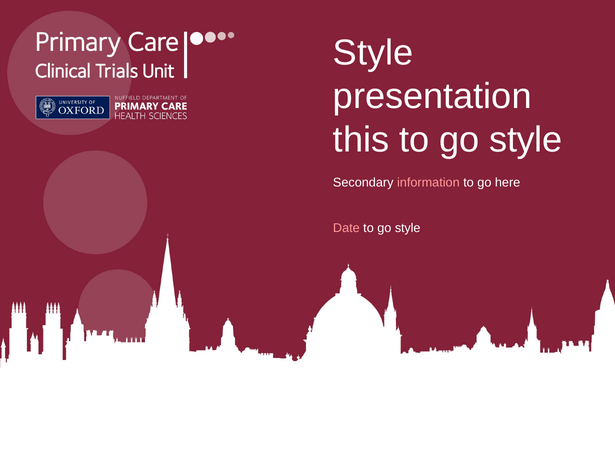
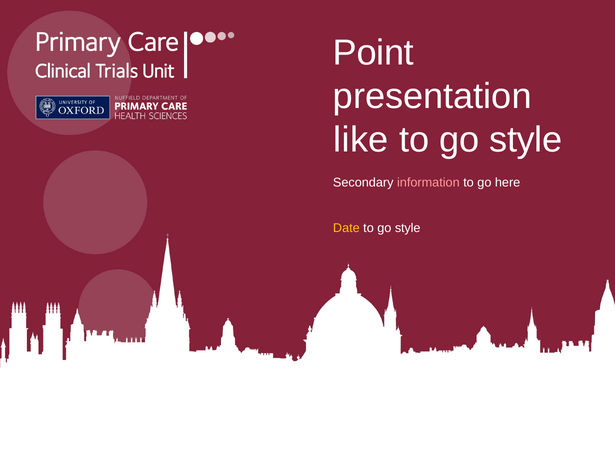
Style: Style -> Point (373, 53)
this: this -> like (361, 140)
Date colour: pink -> yellow (346, 228)
